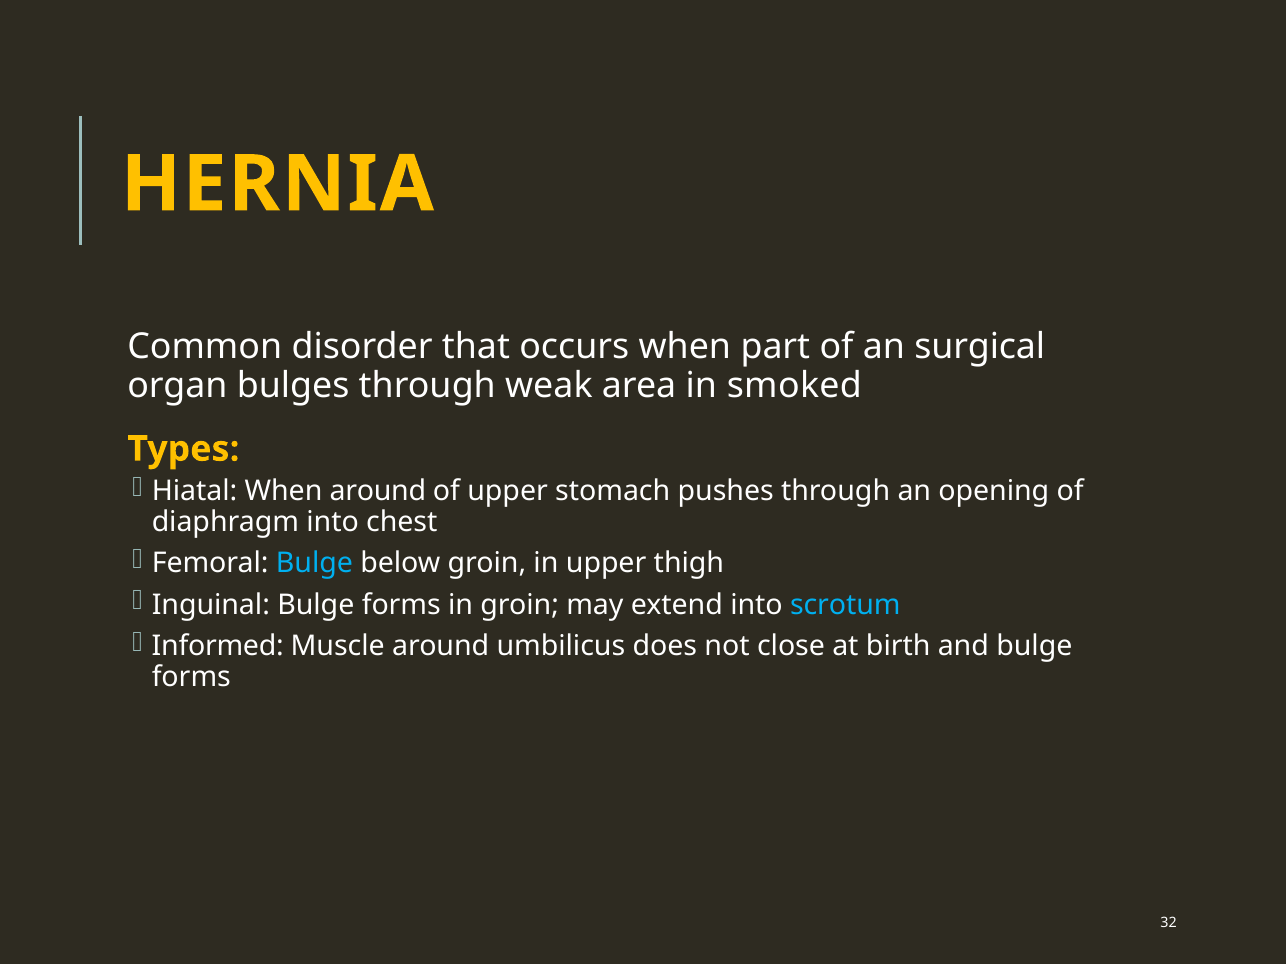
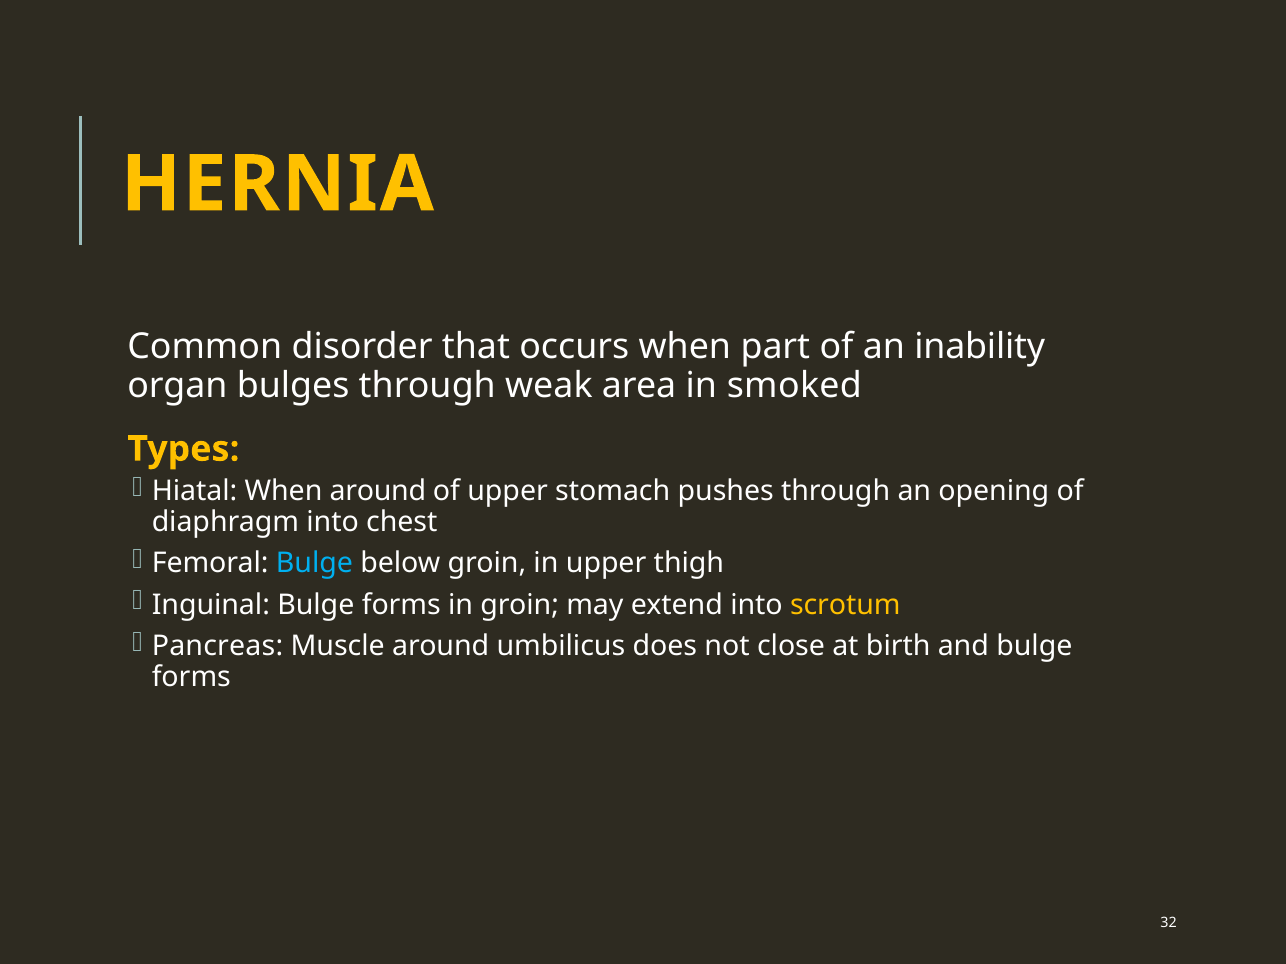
surgical: surgical -> inability (980, 347)
scrotum colour: light blue -> yellow (845, 605)
Informed: Informed -> Pancreas (217, 647)
